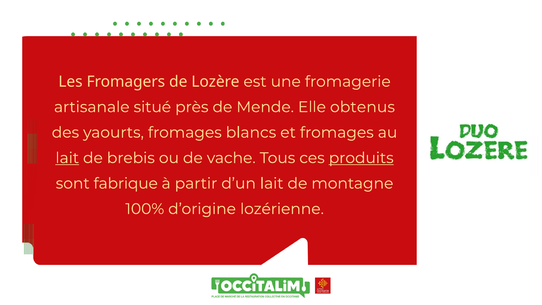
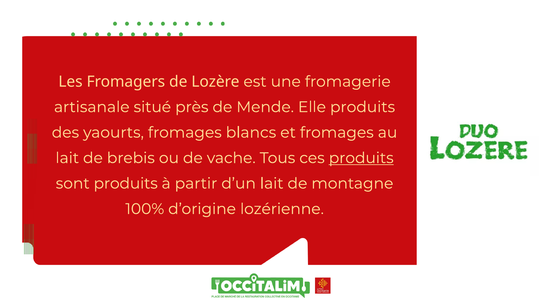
Elle obtenus: obtenus -> produits (363, 107)
lait underline: present -> none (67, 158)
sont fabrique: fabrique -> produits (126, 183)
